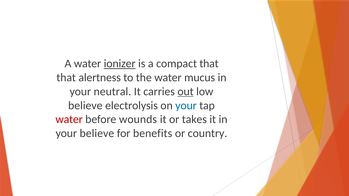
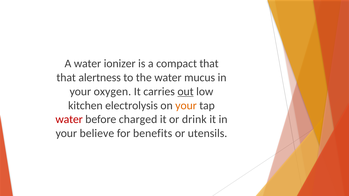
ionizer underline: present -> none (120, 64)
neutral: neutral -> oxygen (112, 92)
believe: believe -> kitchen (85, 106)
your colour: blue -> orange (186, 106)
wounds: wounds -> charged (138, 120)
takes: takes -> drink (194, 120)
country: country -> utensils (208, 134)
